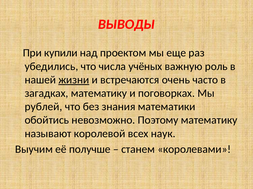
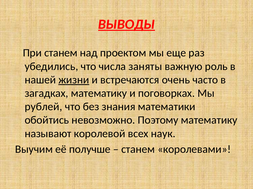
ВЫВОДЫ underline: none -> present (127, 24)
При купили: купили -> станем (61, 53)
учёных: учёных -> заняты (145, 67)
